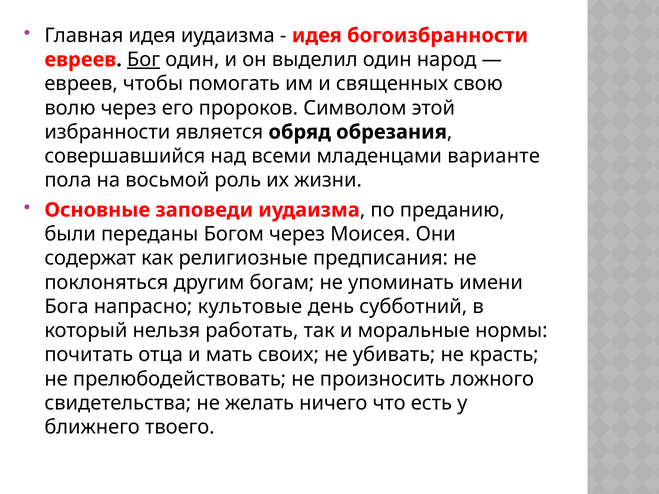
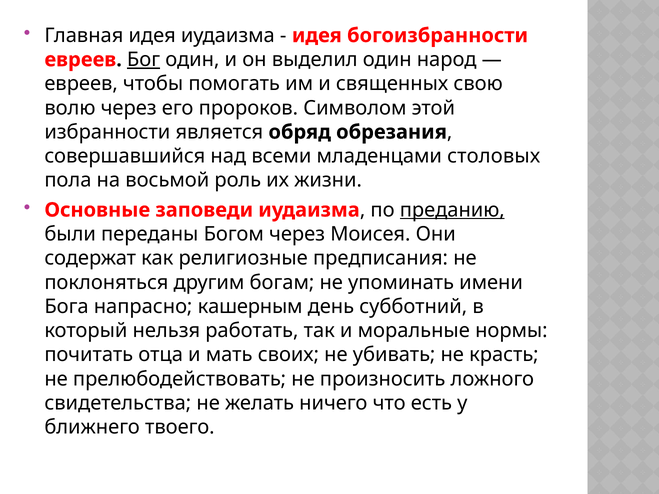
варианте: варианте -> столовых (494, 156)
преданию underline: none -> present (452, 210)
культовые: культовые -> кашерным (250, 307)
